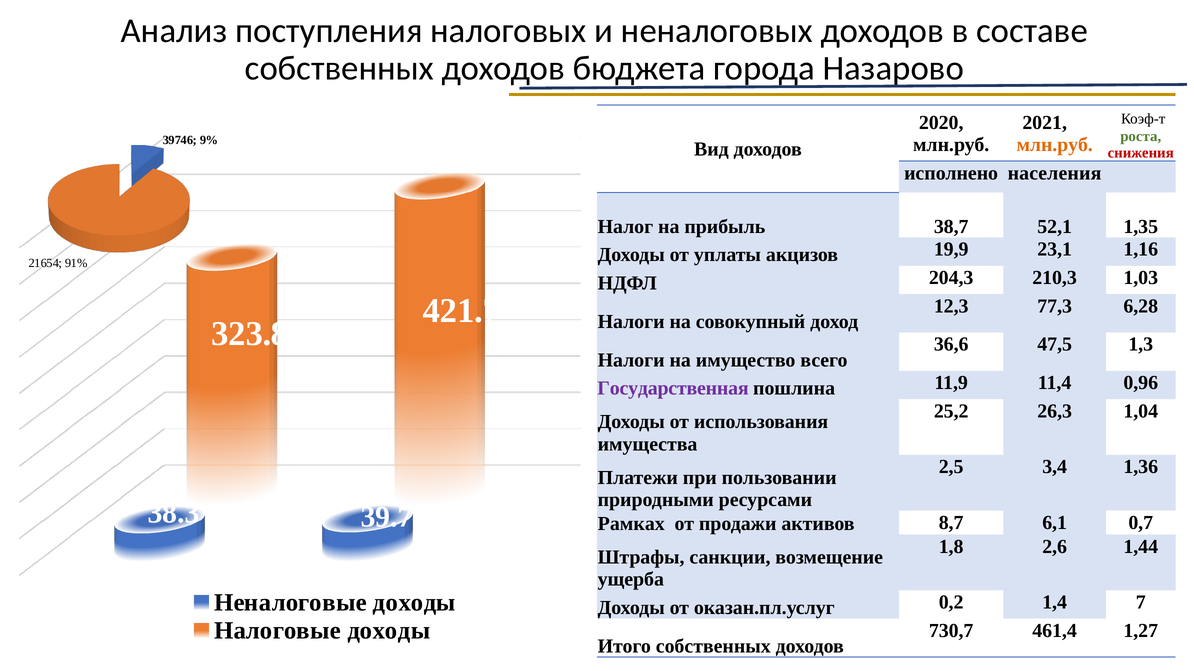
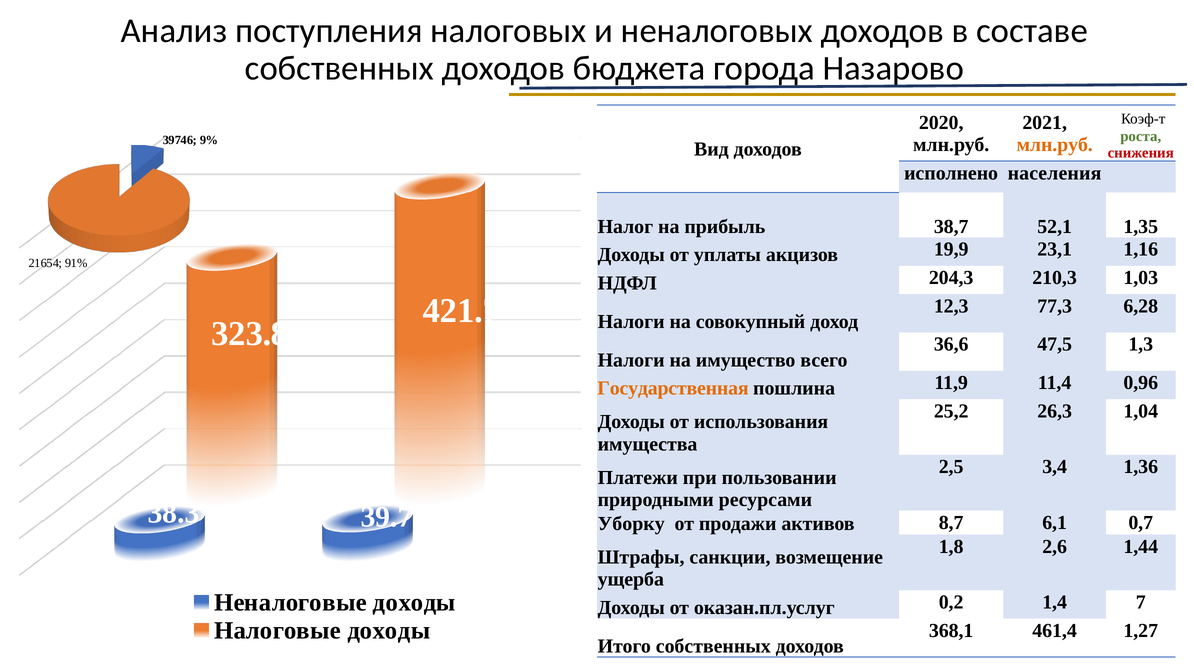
Государственная colour: purple -> orange (673, 389)
Рамках: Рамках -> Уборку (631, 524)
730,7: 730,7 -> 368,1 (951, 631)
